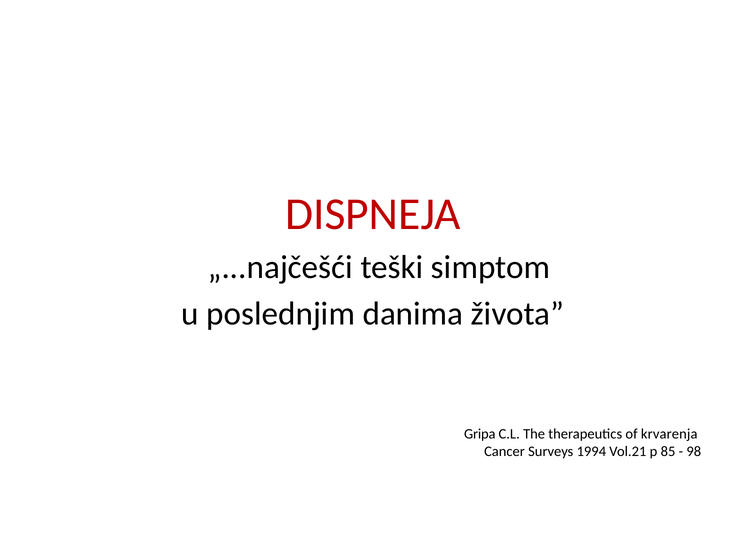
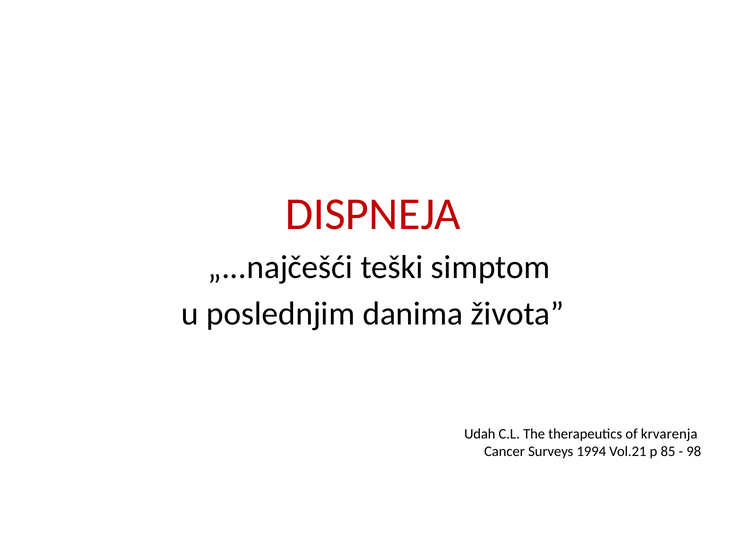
Gripa: Gripa -> Udah (480, 434)
